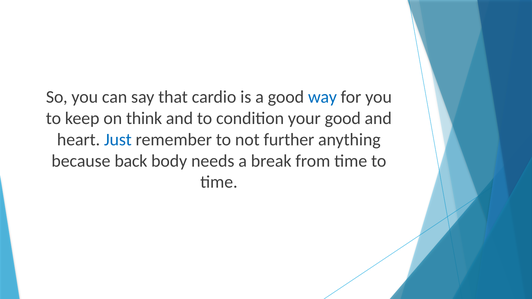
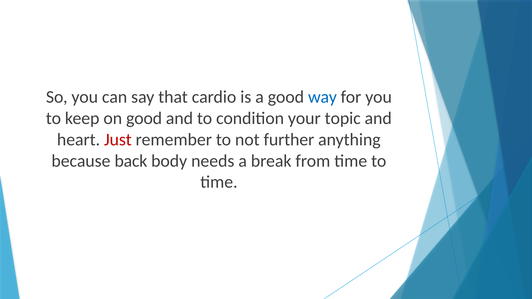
on think: think -> good (144, 118)
your good: good -> topic (343, 118)
Just colour: blue -> red (118, 140)
